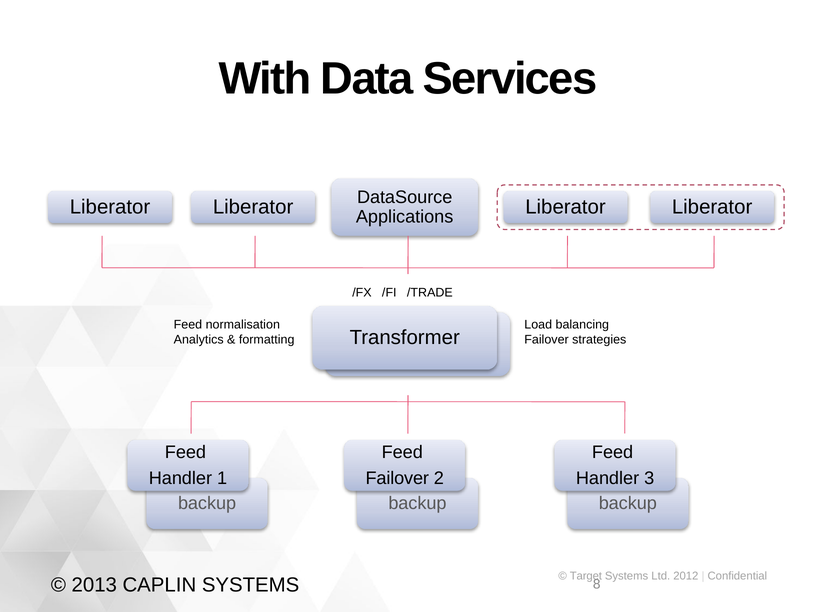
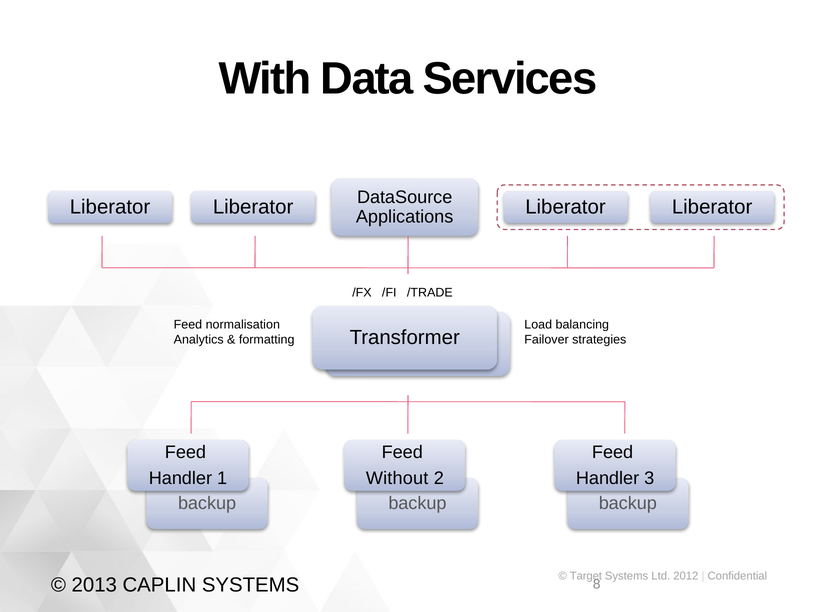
Failover: Failover -> Without (397, 478)
